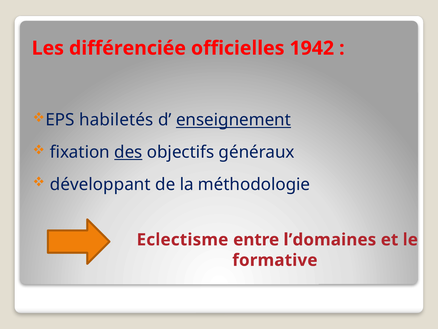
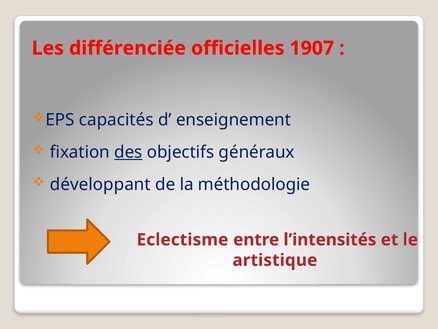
1942: 1942 -> 1907 (312, 48)
habiletés: habiletés -> capacités (116, 120)
enseignement underline: present -> none (233, 120)
l’domaines: l’domaines -> l’intensités (330, 239)
formative: formative -> artistique (275, 260)
